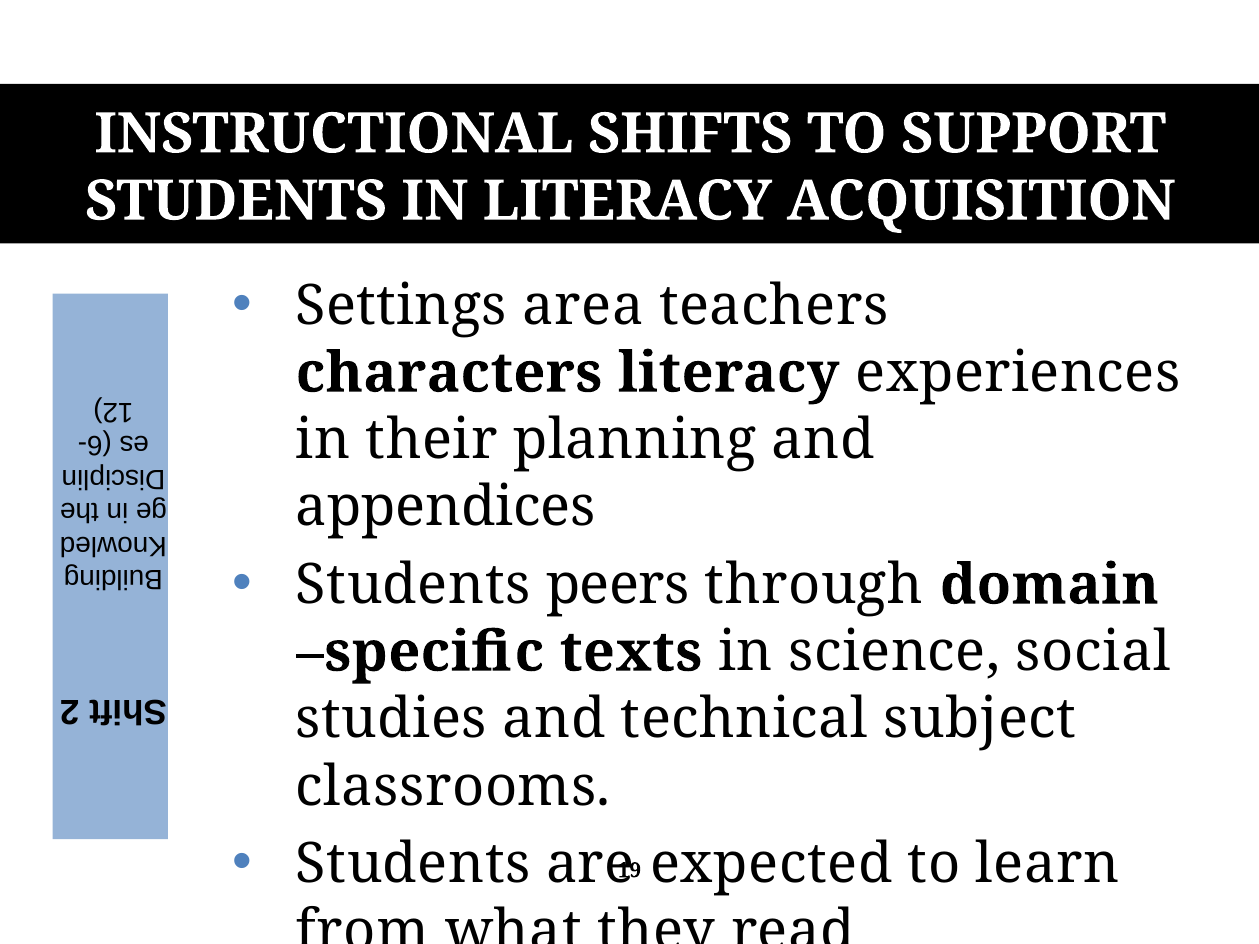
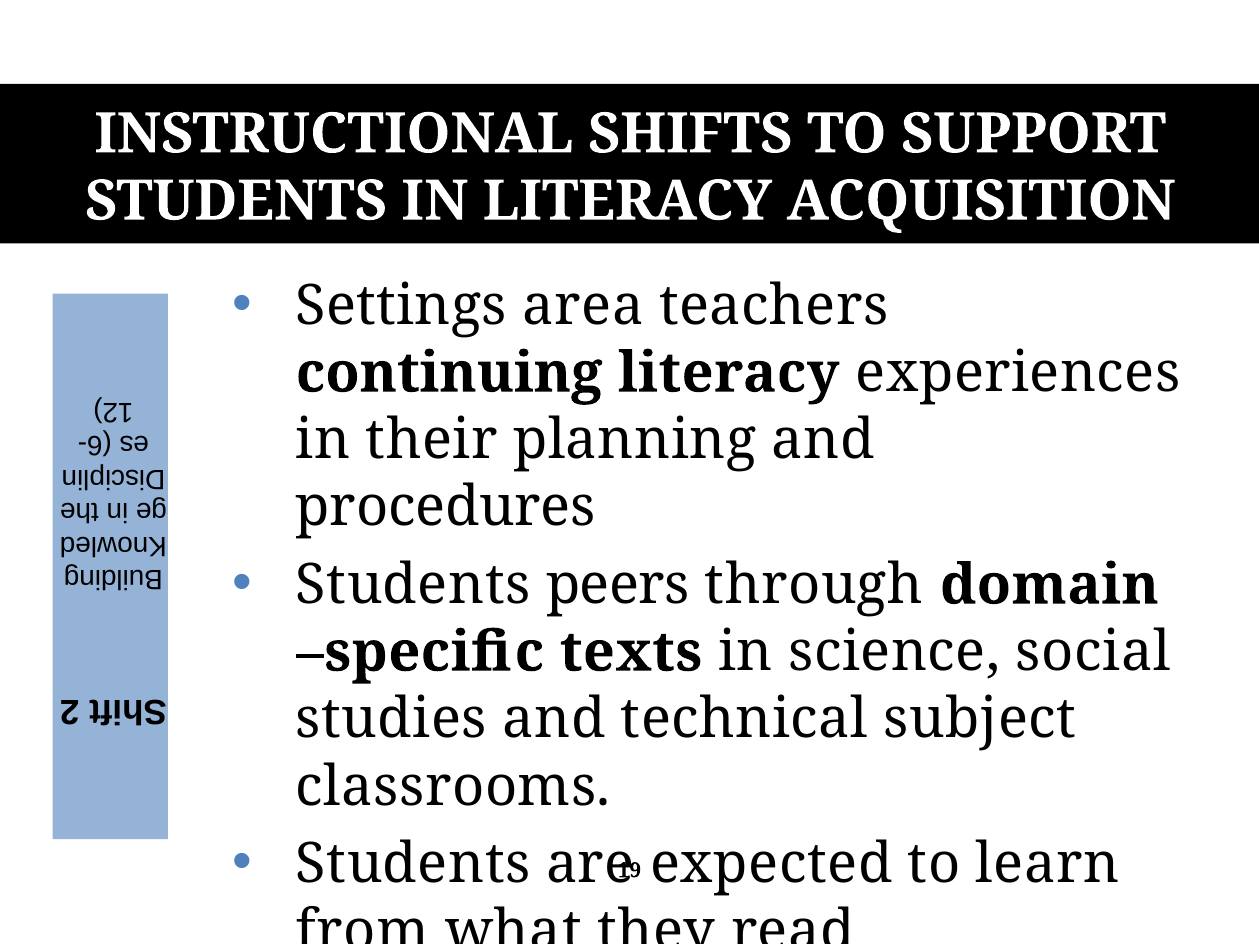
characters: characters -> continuing (449, 373)
appendices: appendices -> procedures (446, 508)
